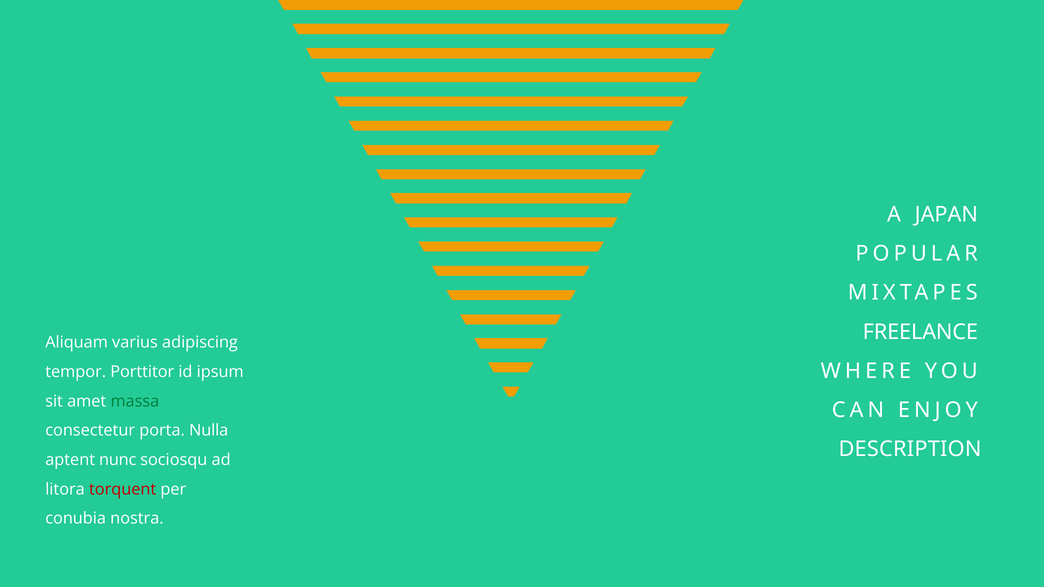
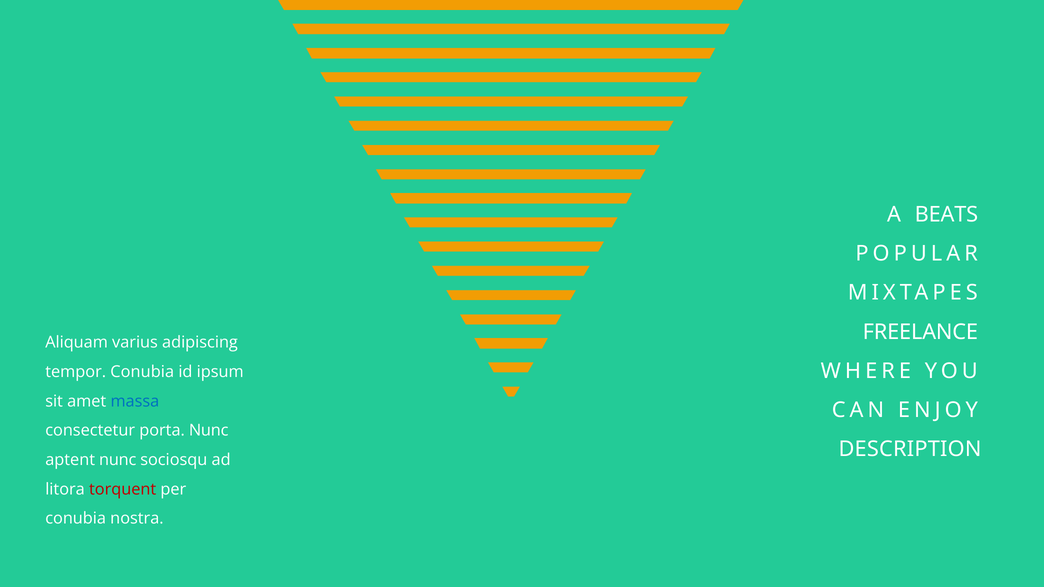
JAPAN: JAPAN -> BEATS (946, 215)
tempor Porttitor: Porttitor -> Conubia (142, 372)
massa colour: green -> blue (135, 401)
porta Nulla: Nulla -> Nunc (209, 431)
